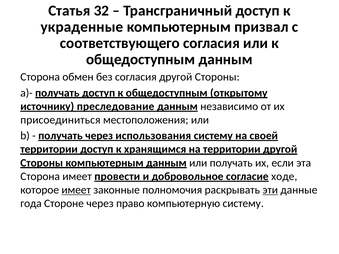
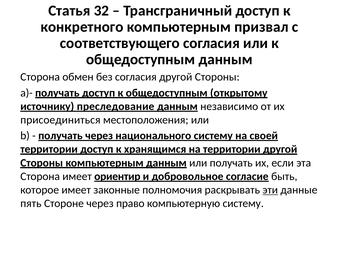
украденные: украденные -> конкретного (82, 27)
использования: использования -> национального (153, 136)
провести: провести -> ориентир (117, 177)
ходе: ходе -> быть (284, 177)
имеет underline: present -> none (76, 190)
года: года -> пять (31, 204)
